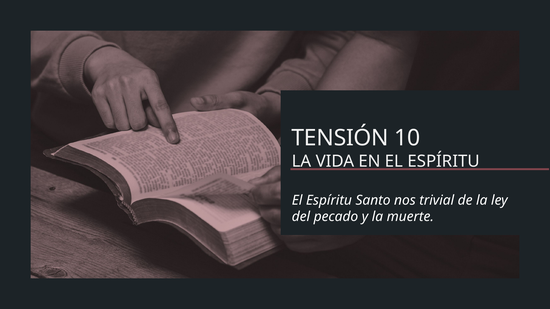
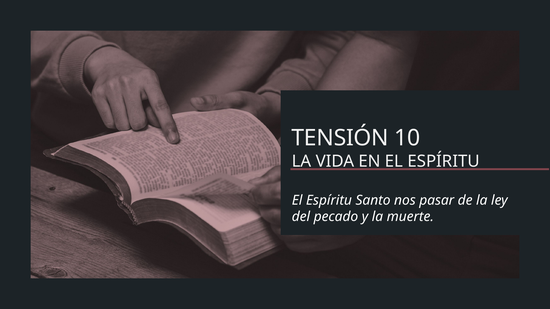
trivial: trivial -> pasar (437, 201)
